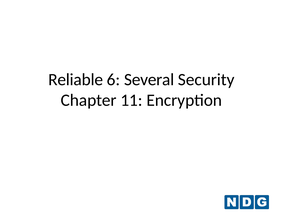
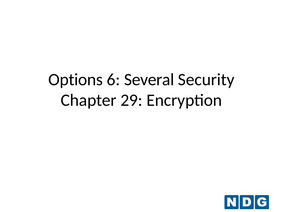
Reliable: Reliable -> Options (76, 80)
11: 11 -> 29 (131, 100)
